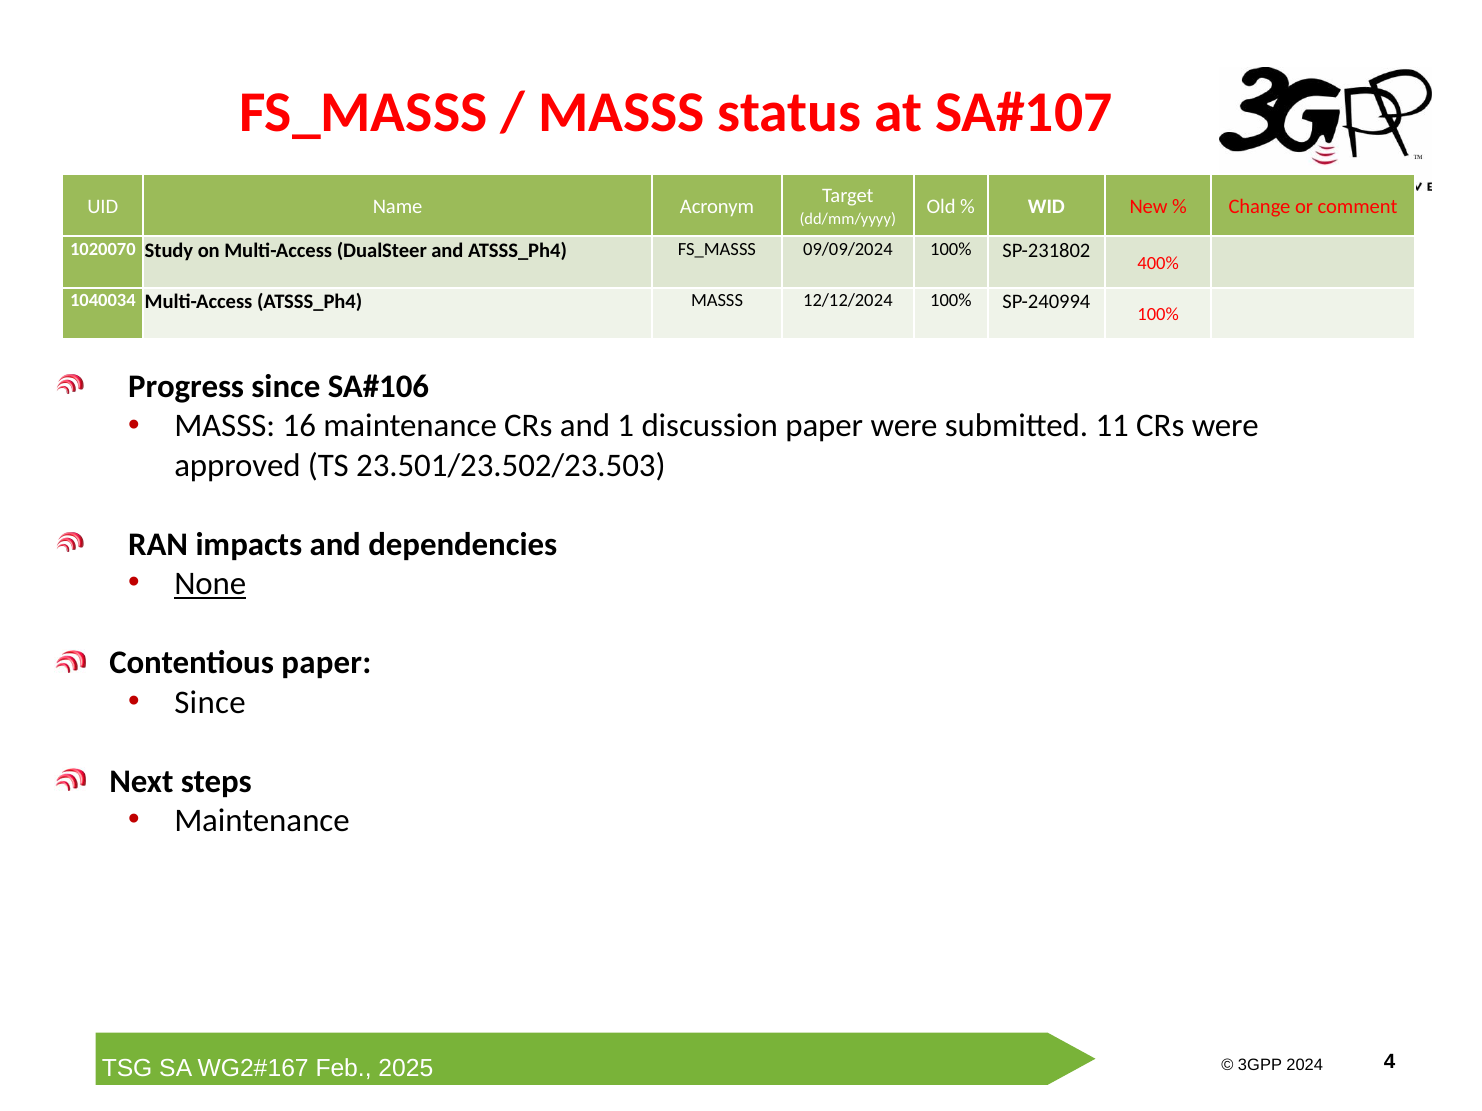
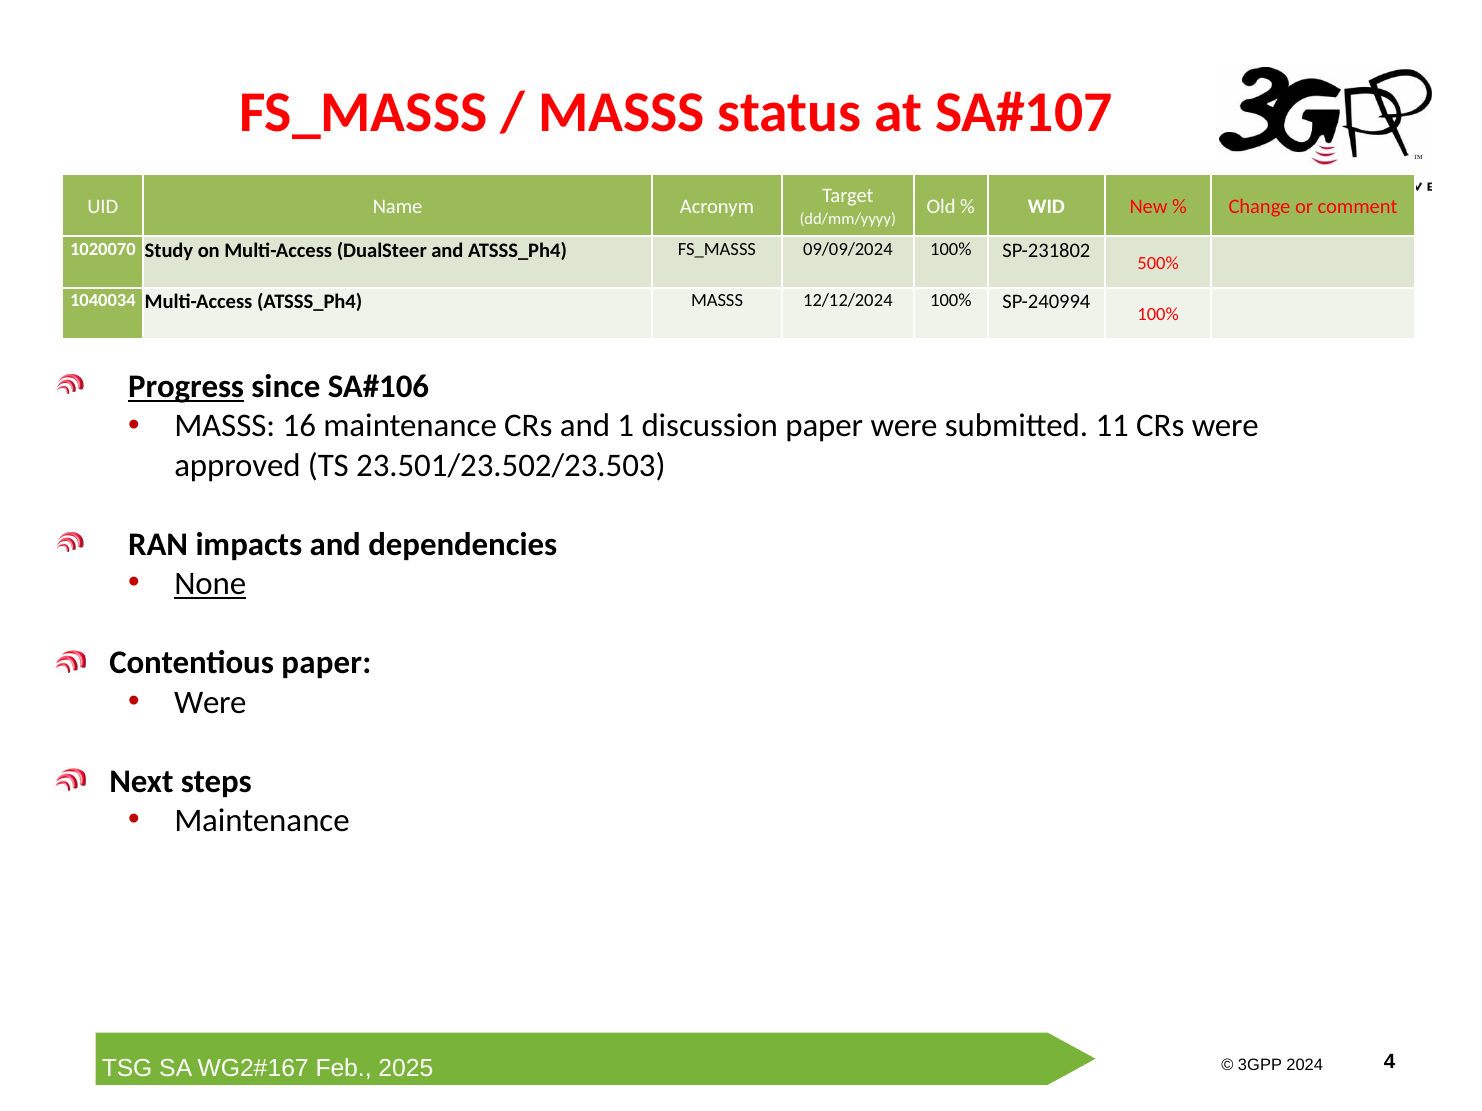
400%: 400% -> 500% (1158, 263)
Progress underline: none -> present (186, 387)
Since: Since -> Were (210, 703)
